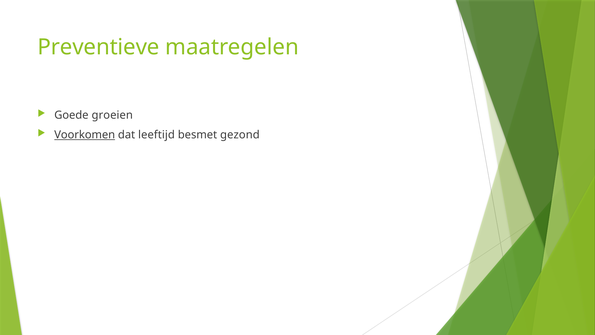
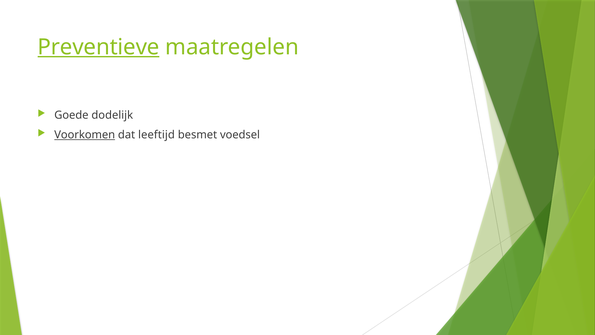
Preventieve underline: none -> present (99, 47)
groeien: groeien -> dodelijk (112, 115)
gezond: gezond -> voedsel (240, 135)
